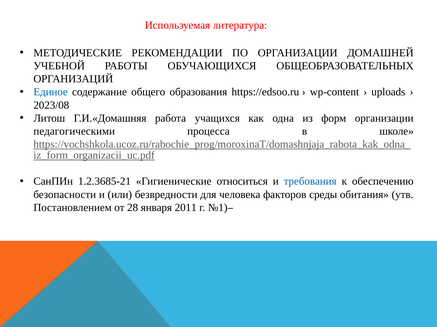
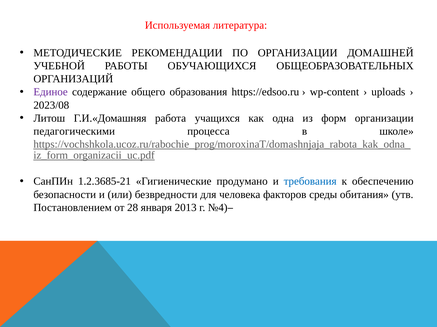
Единое colour: blue -> purple (51, 92)
относиться: относиться -> продумано (242, 182)
2011: 2011 -> 2013 (186, 208)
№1: №1 -> №4 (218, 208)
